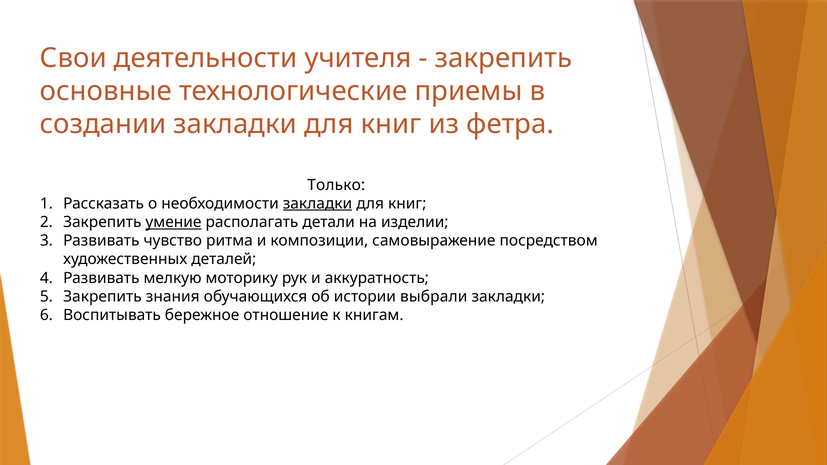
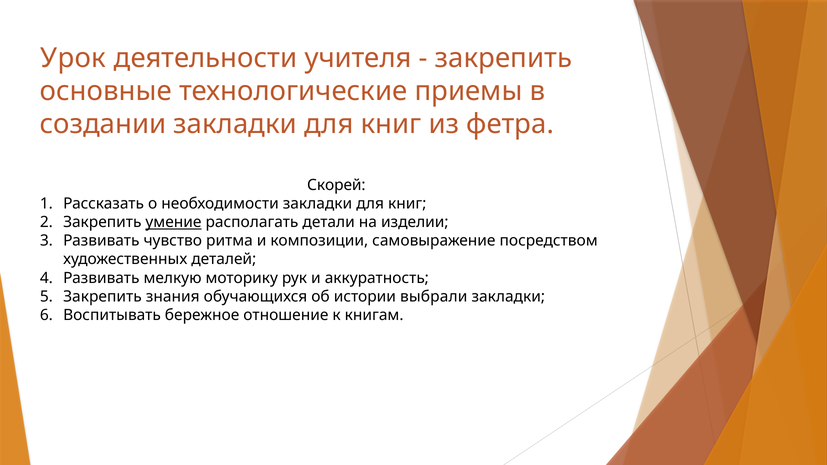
Свои: Свои -> Урок (73, 58)
Только: Только -> Скорей (336, 185)
закладки underline: present -> none (317, 204)
